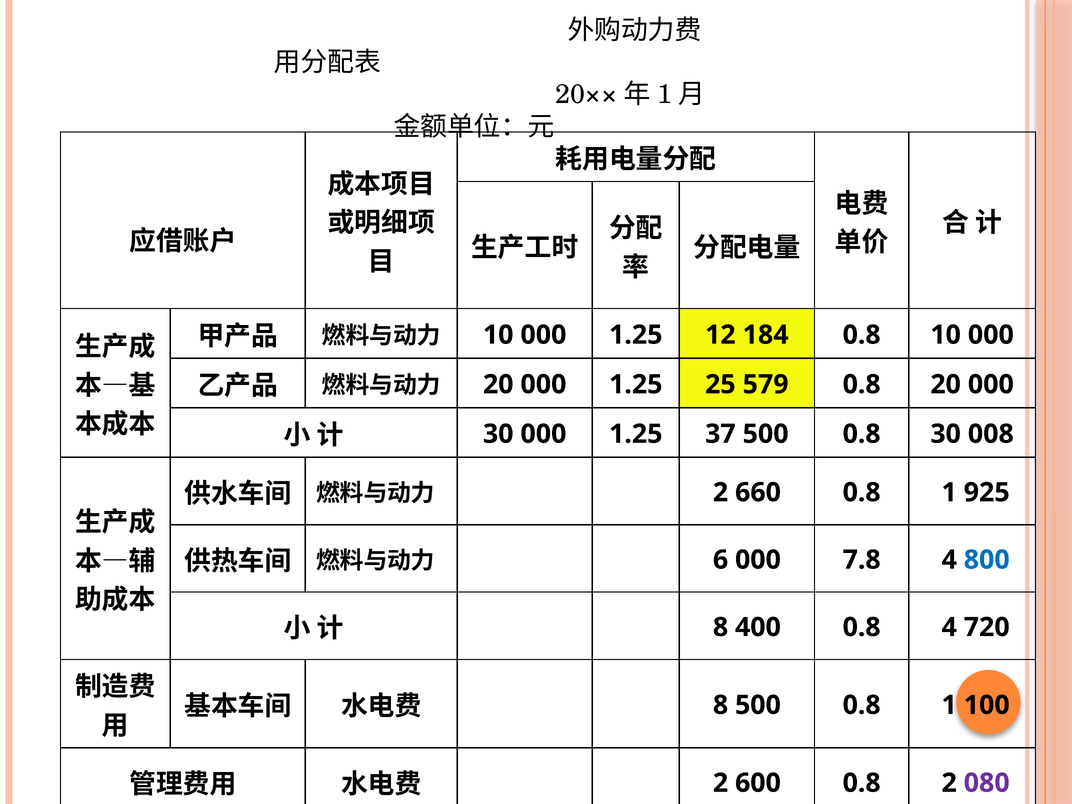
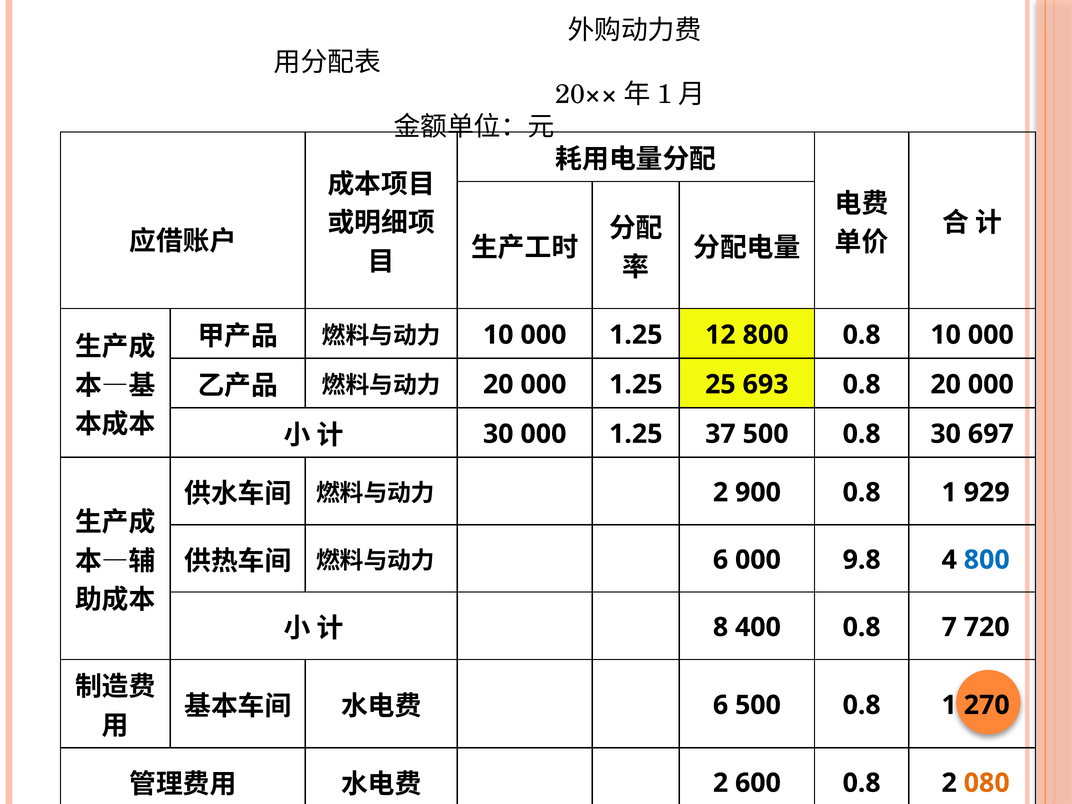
12 184: 184 -> 800 (766, 335)
579: 579 -> 693 (766, 384)
008: 008 -> 697 (991, 434)
660: 660 -> 900 (758, 492)
925: 925 -> 929 (987, 492)
7.8: 7.8 -> 9.8 (862, 560)
0.8 4: 4 -> 7 (949, 627)
8: 8 -> 6 (721, 705)
100: 100 -> 270 (987, 705)
080 colour: purple -> orange (987, 783)
